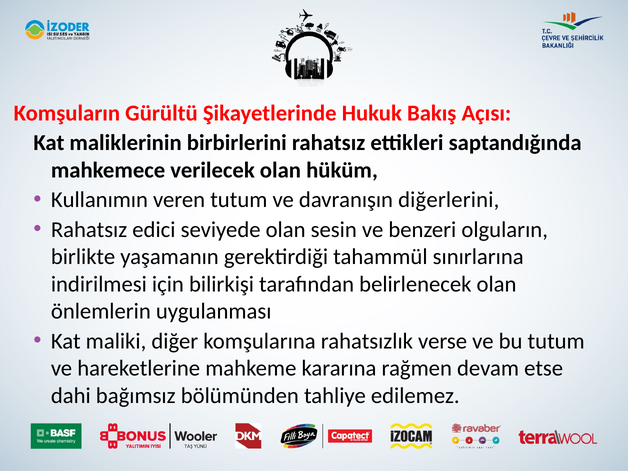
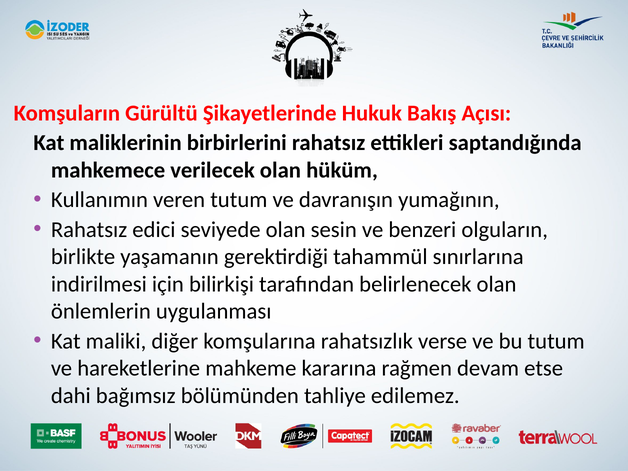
diğerlerini: diğerlerini -> yumağının (449, 200)
